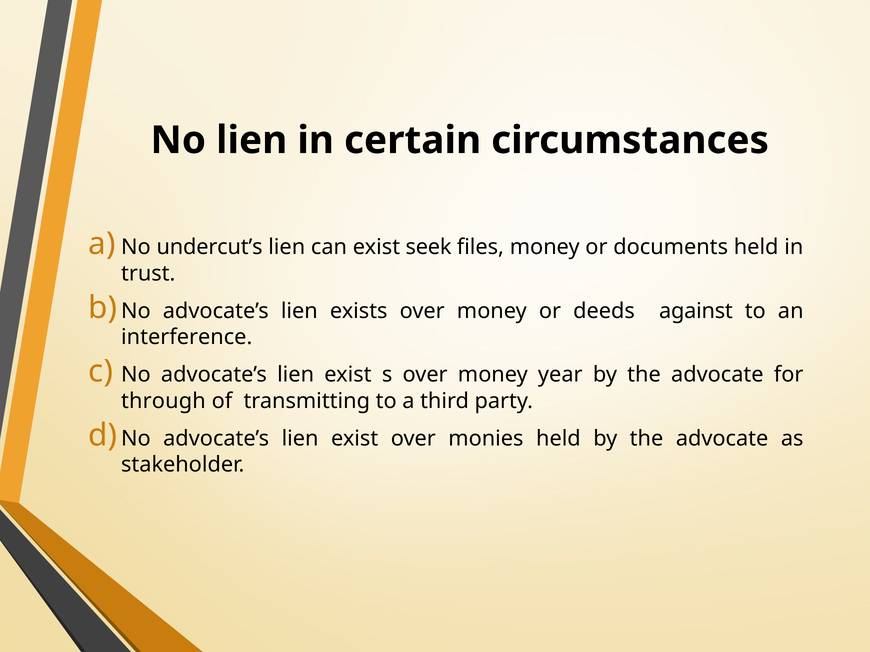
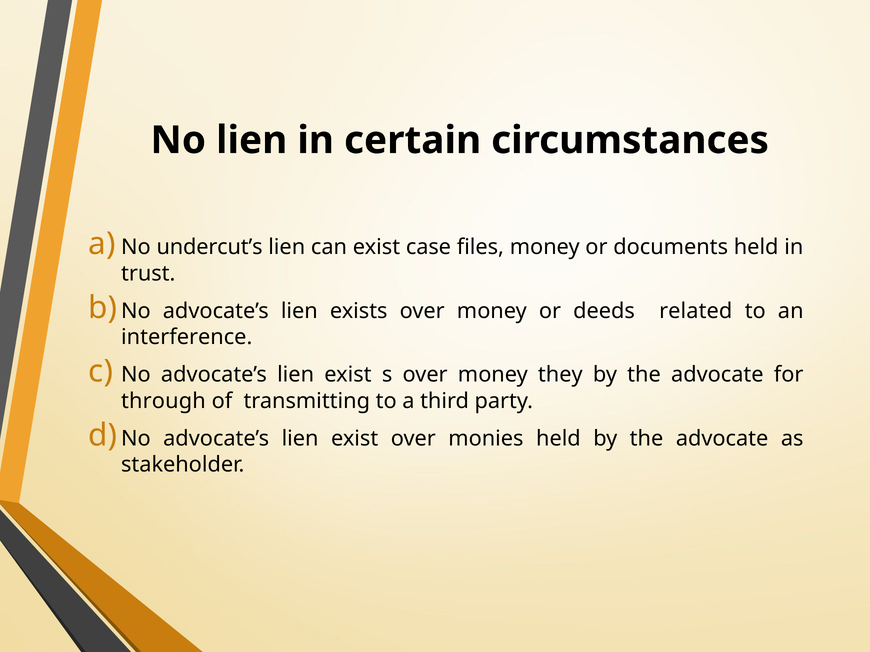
seek: seek -> case (428, 247)
against: against -> related (696, 311)
year: year -> they (560, 375)
